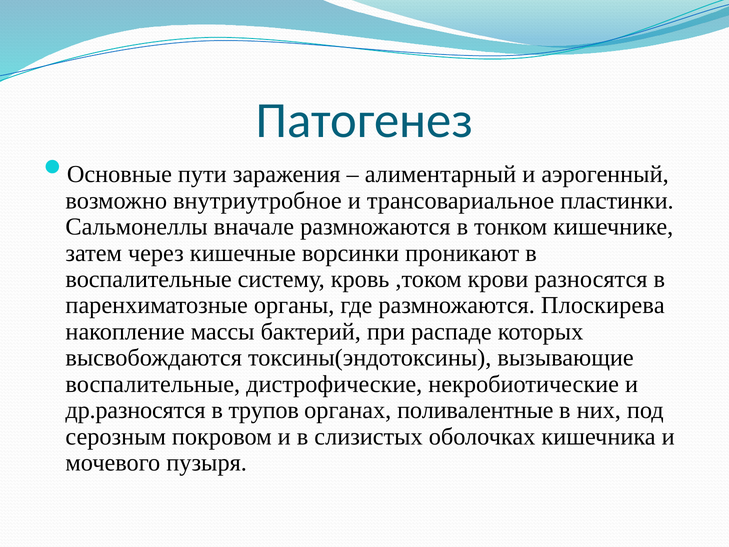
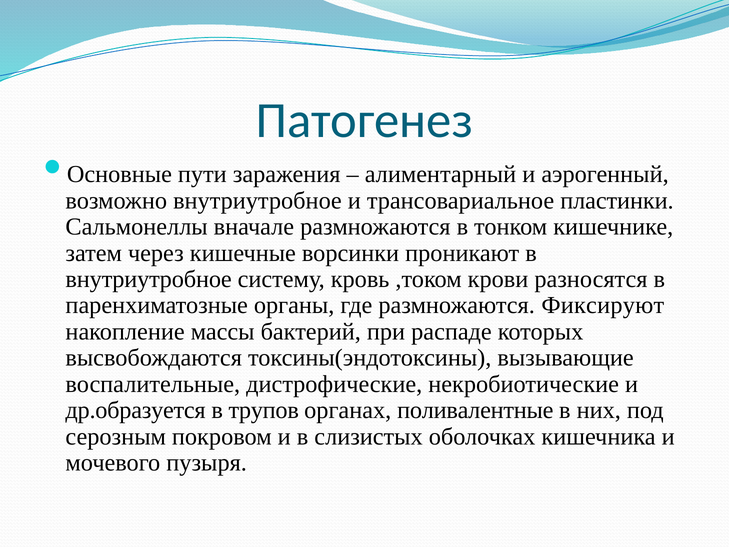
воспалительные: воспалительные -> внутриутробное (149, 279)
Плоскирева: Плоскирева -> Фиксируют (603, 305)
др.разносятся: др.разносятся -> др.образуется (136, 410)
